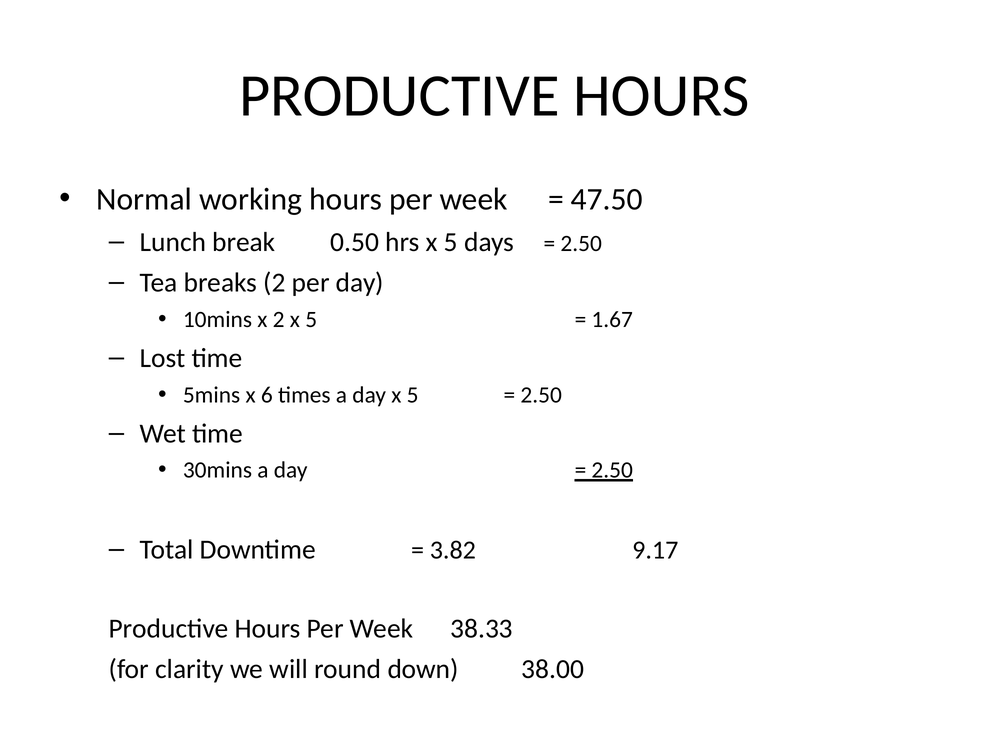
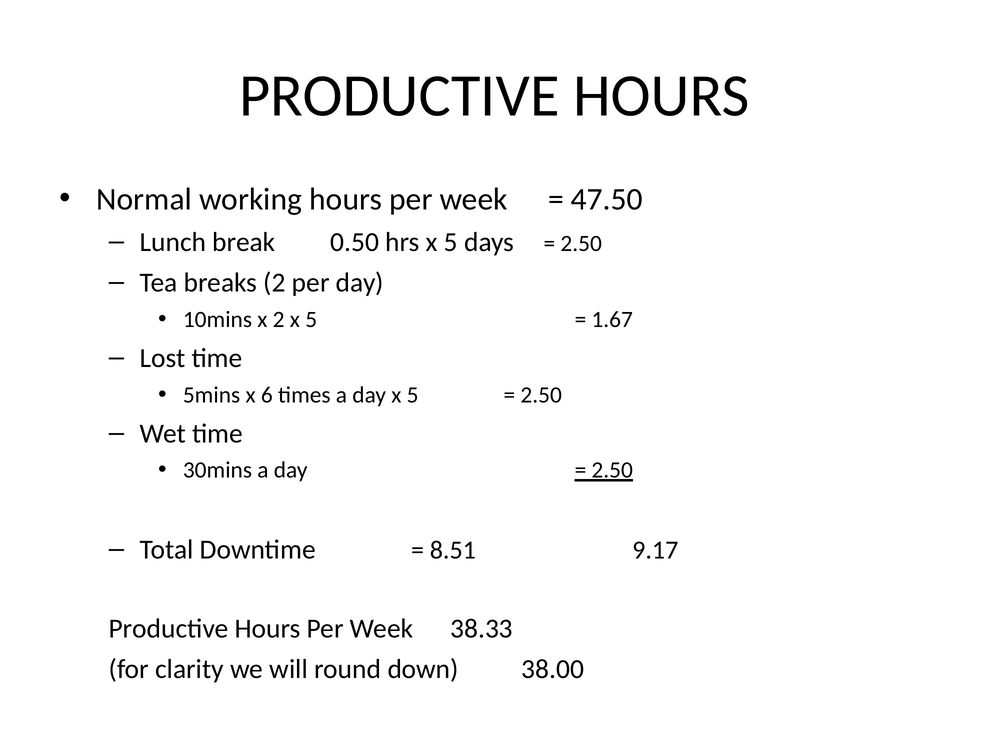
3.82: 3.82 -> 8.51 (453, 550)
